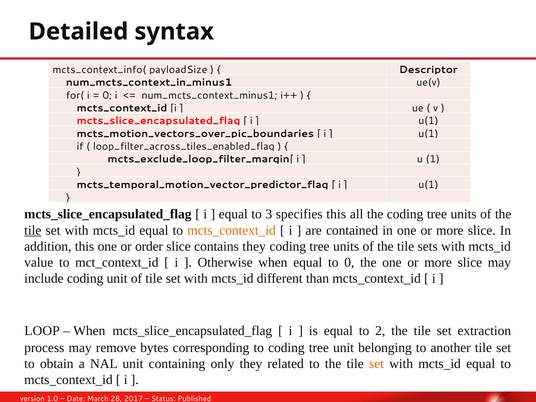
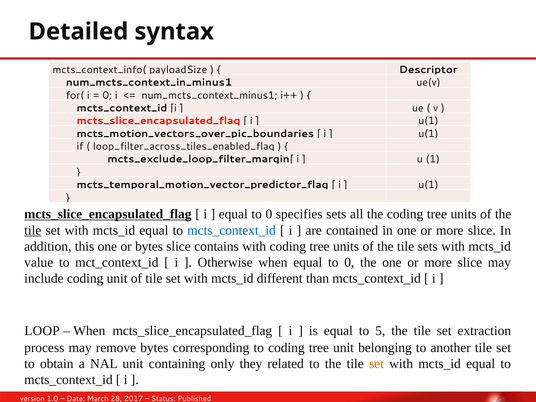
mcts_slice_encapsulated_flag underline: none -> present (108, 214)
3: 3 -> 0 (269, 214)
specifies this: this -> sets (336, 214)
mcts_context_id colour: orange -> blue (232, 230)
or order: order -> bytes (149, 246)
contains they: they -> with (254, 246)
2: 2 -> 5 (380, 331)
